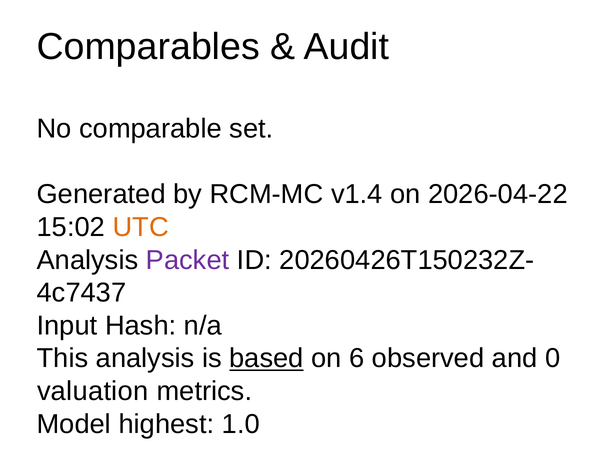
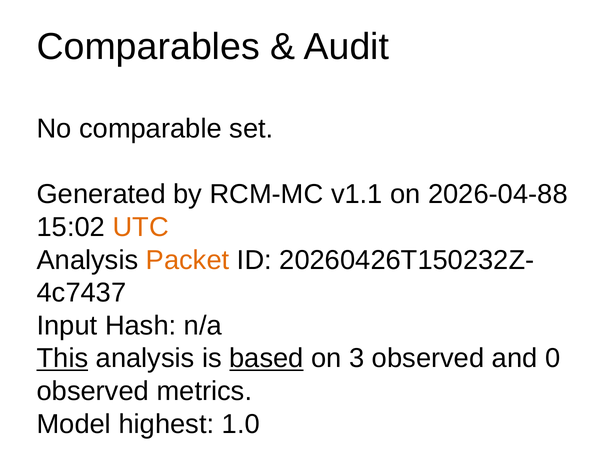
v1.4: v1.4 -> v1.1 (357, 194)
2026-04-22: 2026-04-22 -> 2026-04-88 (498, 194)
Packet colour: purple -> orange (188, 260)
This underline: none -> present (62, 358)
6: 6 -> 3 (357, 358)
valuation: valuation -> observed (93, 391)
